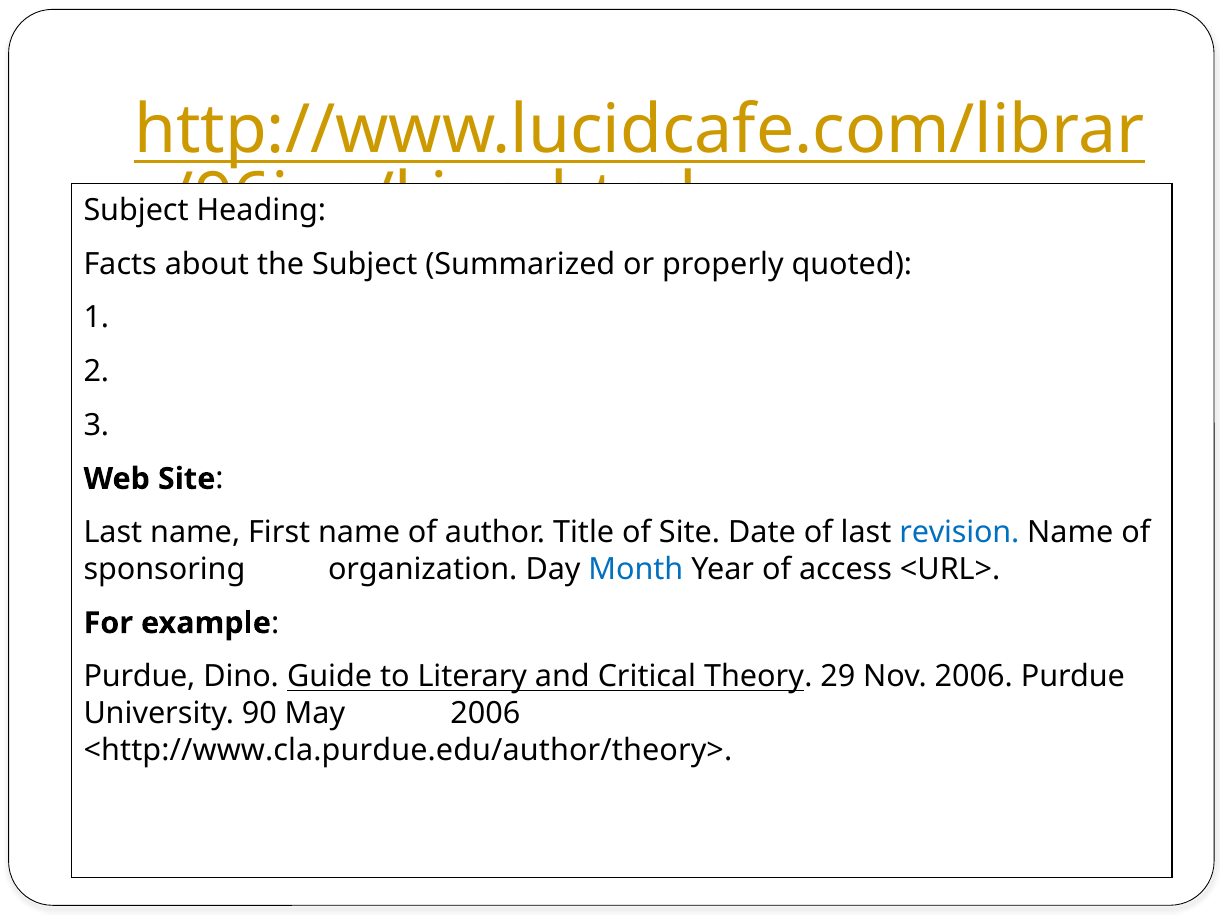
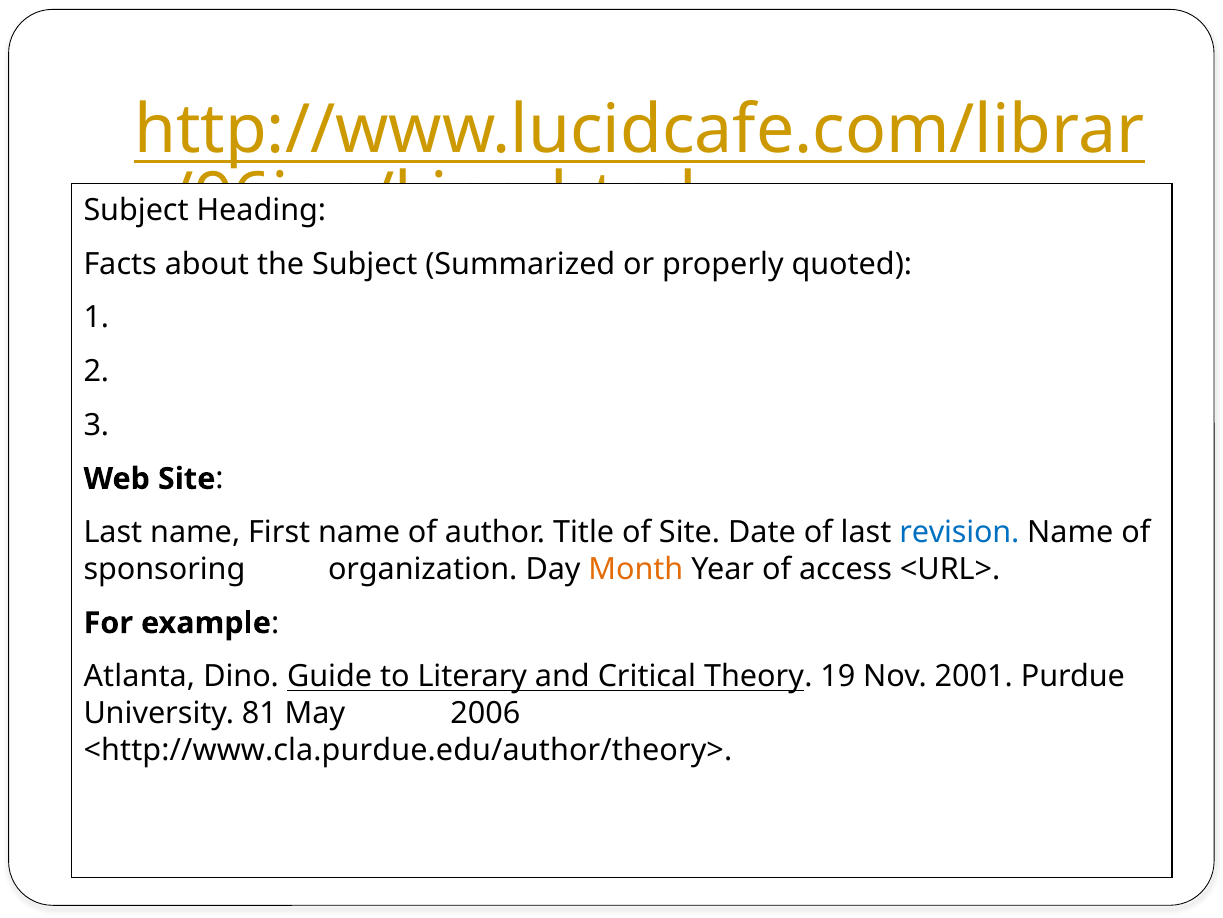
Month colour: blue -> orange (636, 569)
Purdue: Purdue -> Atlanta (139, 676)
29: 29 -> 19 (838, 676)
Nov 2006: 2006 -> 2001 (974, 676)
90: 90 -> 81 (259, 713)
